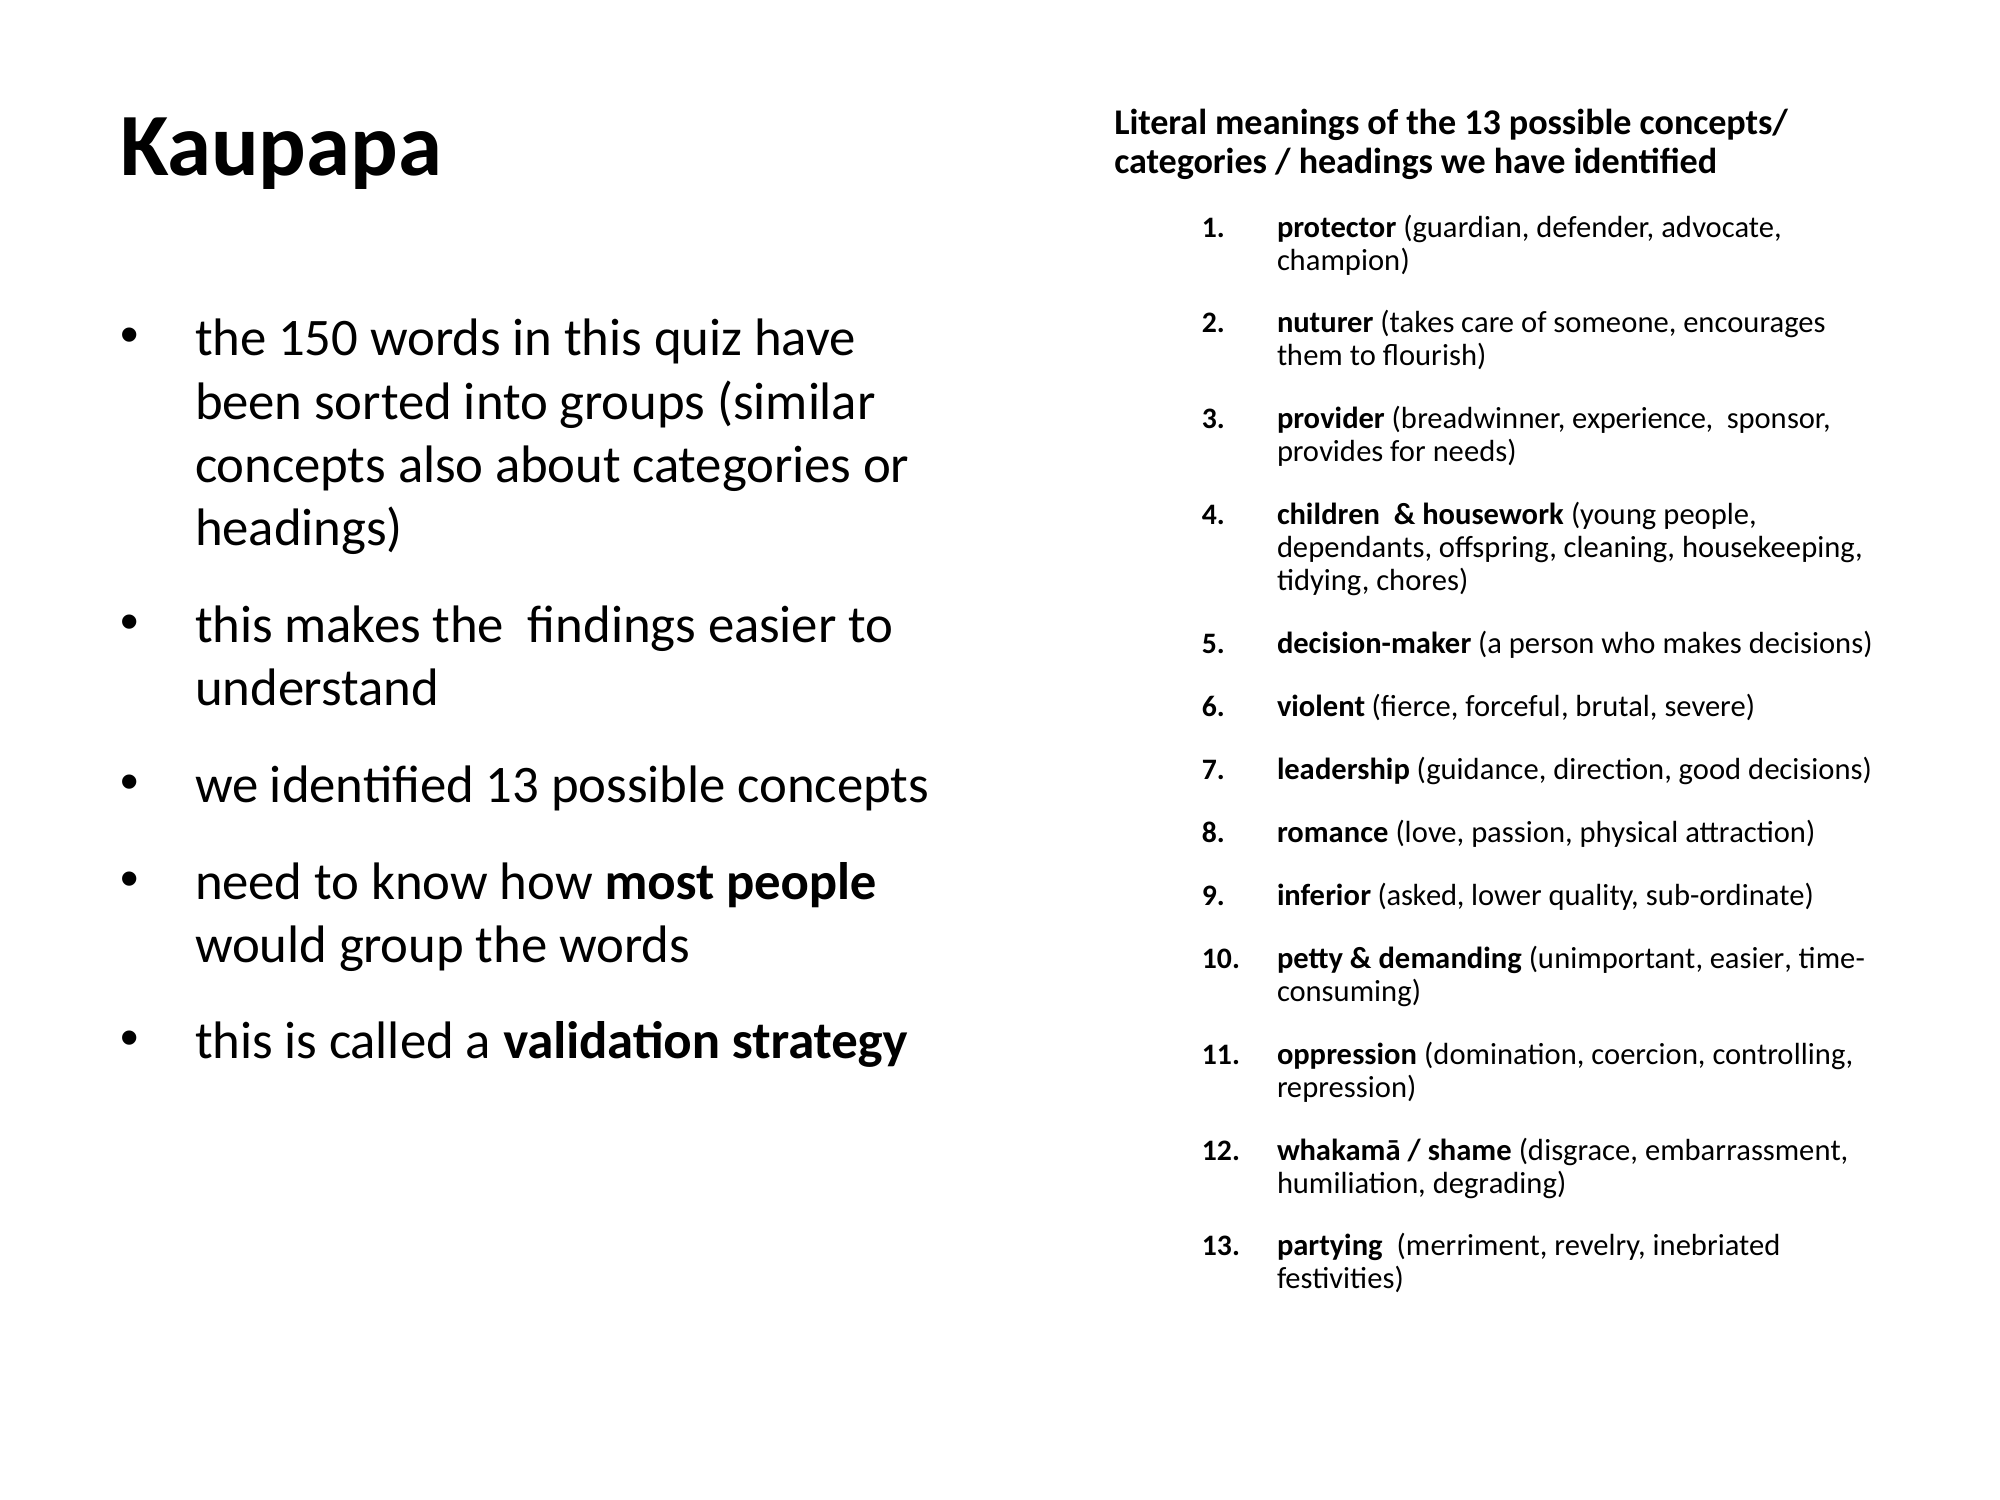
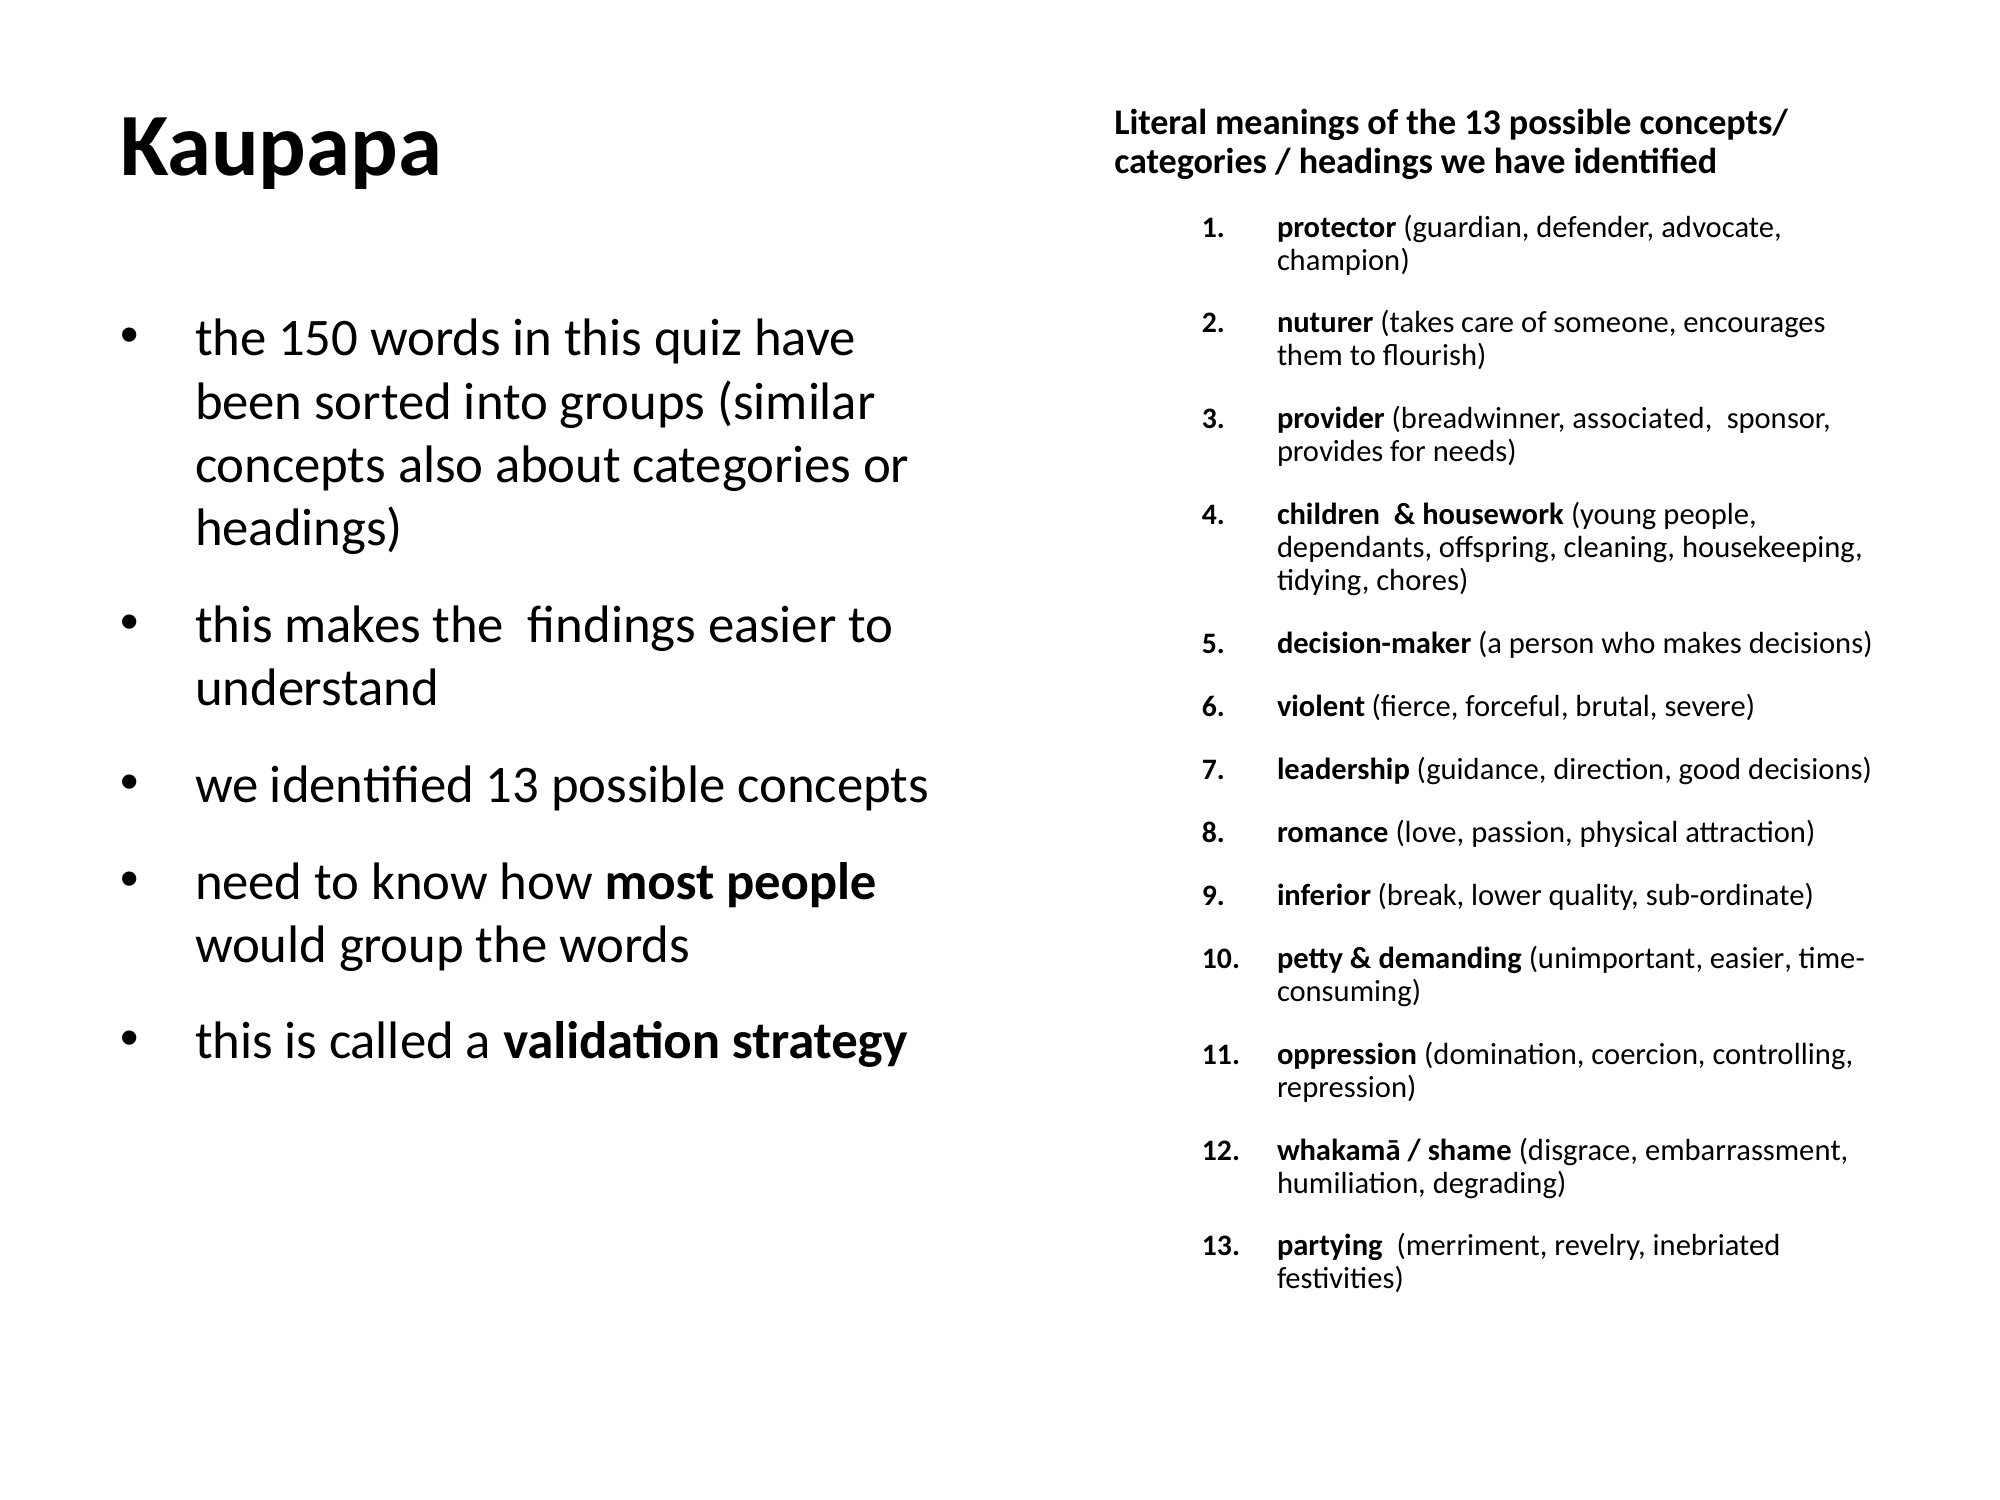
experience: experience -> associated (1642, 419)
asked: asked -> break (1421, 895)
